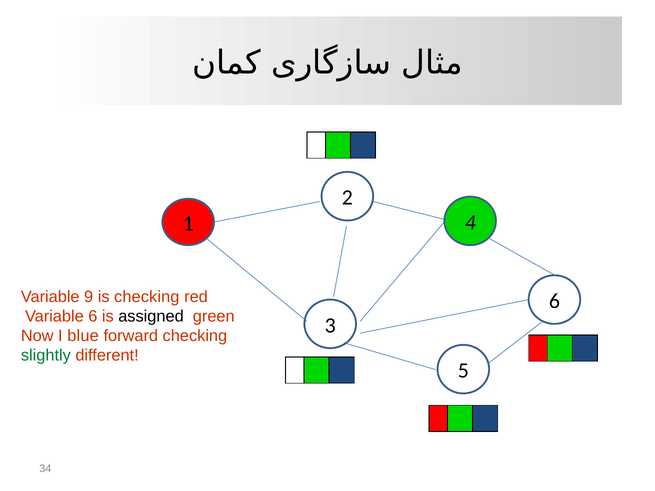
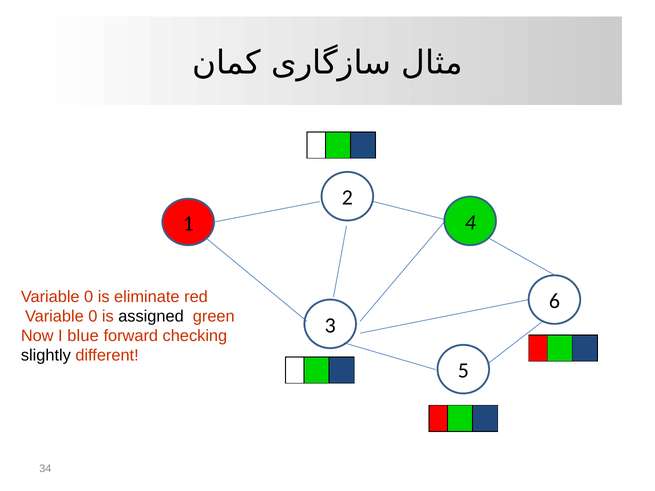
9: 9 -> 0 (89, 297)
is checking: checking -> eliminate (147, 297)
6: 6 -> 0 (93, 316)
slightly colour: green -> black (46, 356)
